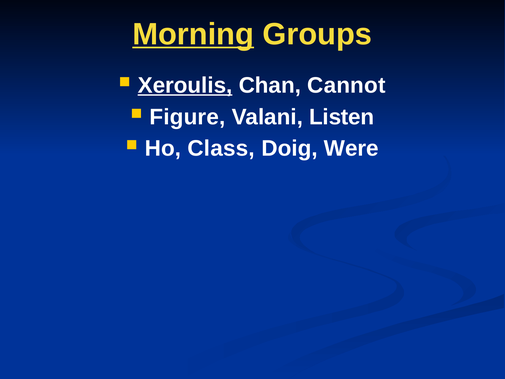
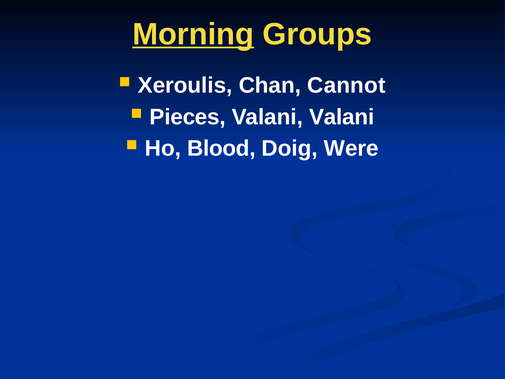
Xeroulis underline: present -> none (185, 85)
Figure: Figure -> Pieces (188, 117)
Valani Listen: Listen -> Valani (342, 117)
Class: Class -> Blood (221, 148)
